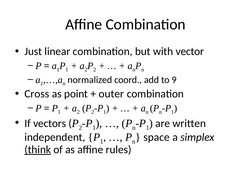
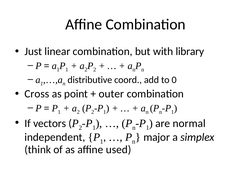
vector: vector -> library (190, 51)
normalized: normalized -> distributive (90, 80)
9: 9 -> 0 (174, 80)
written: written -> normal (189, 123)
space: space -> major (157, 137)
think underline: present -> none (38, 149)
rules: rules -> used (119, 149)
